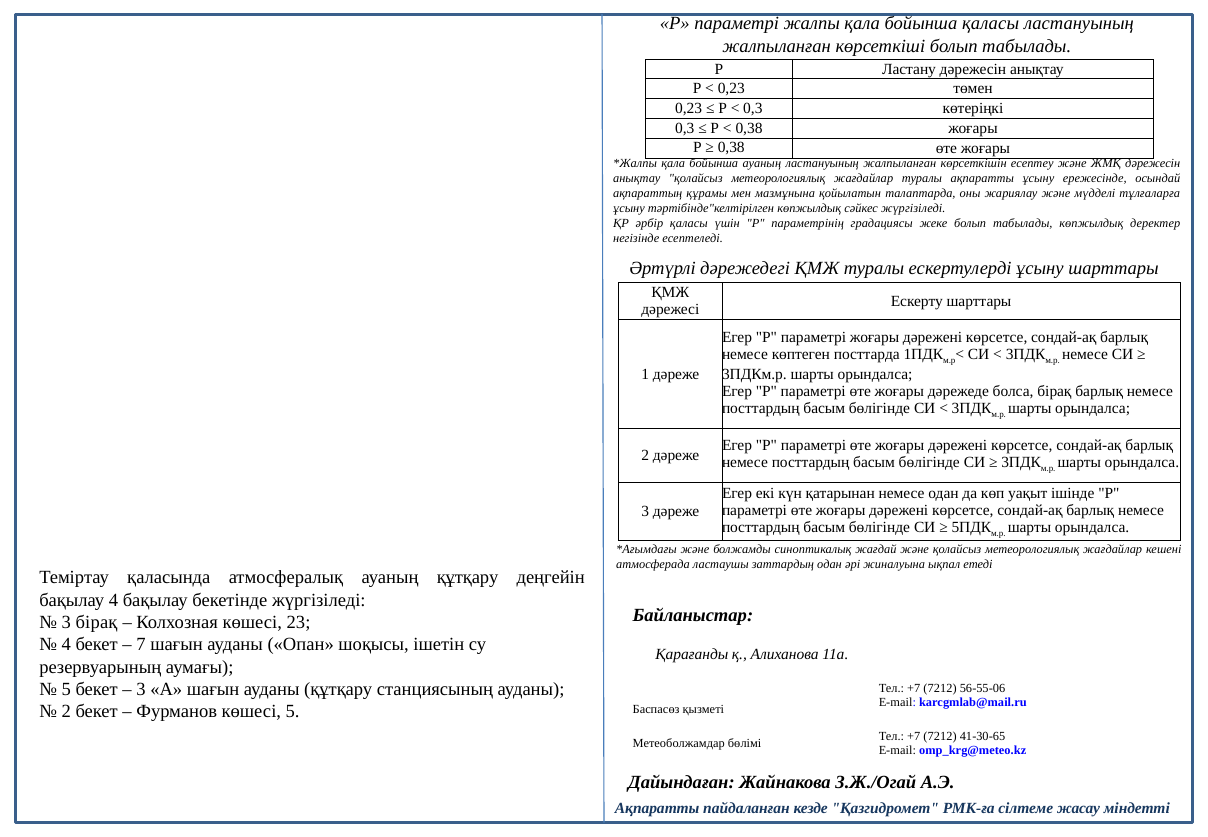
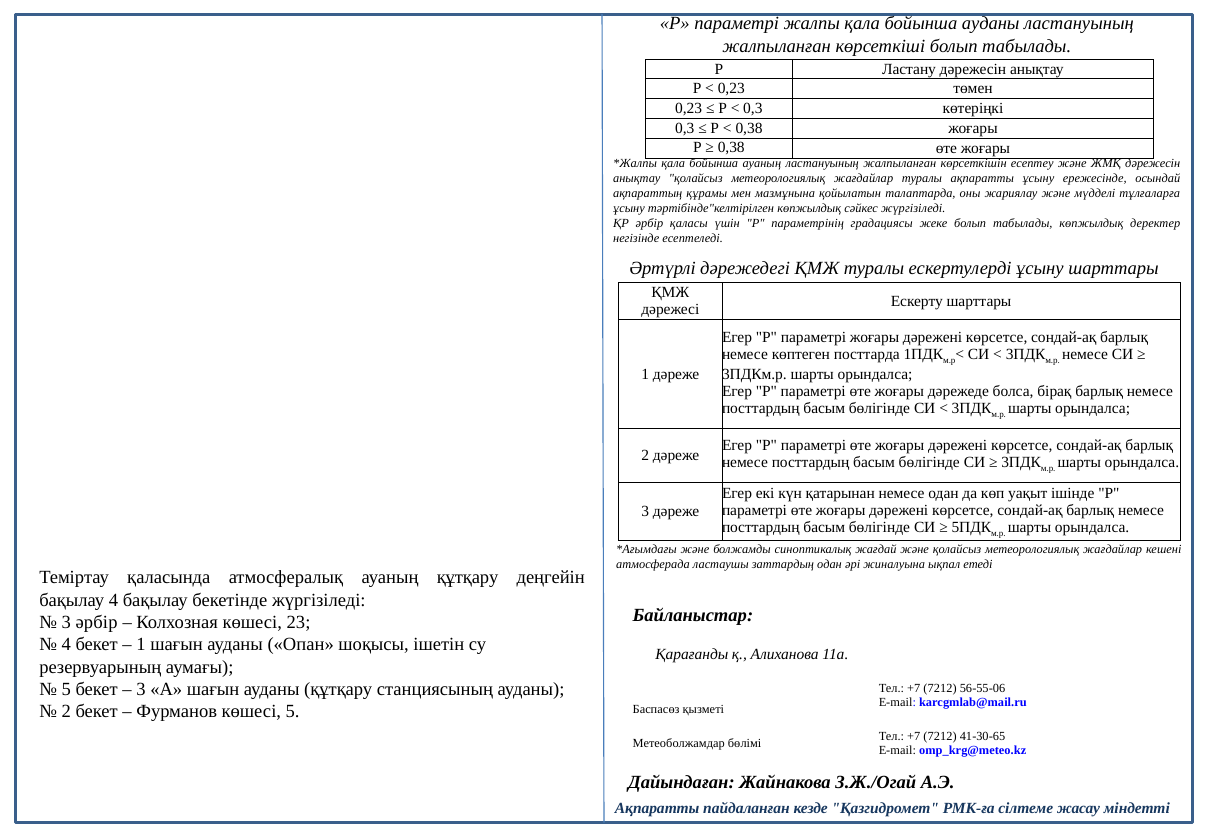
бойынша қаласы: қаласы -> ауданы (991, 24)
3 бірақ: бірақ -> әрбір (97, 622)
7: 7 -> 1 (141, 644)
